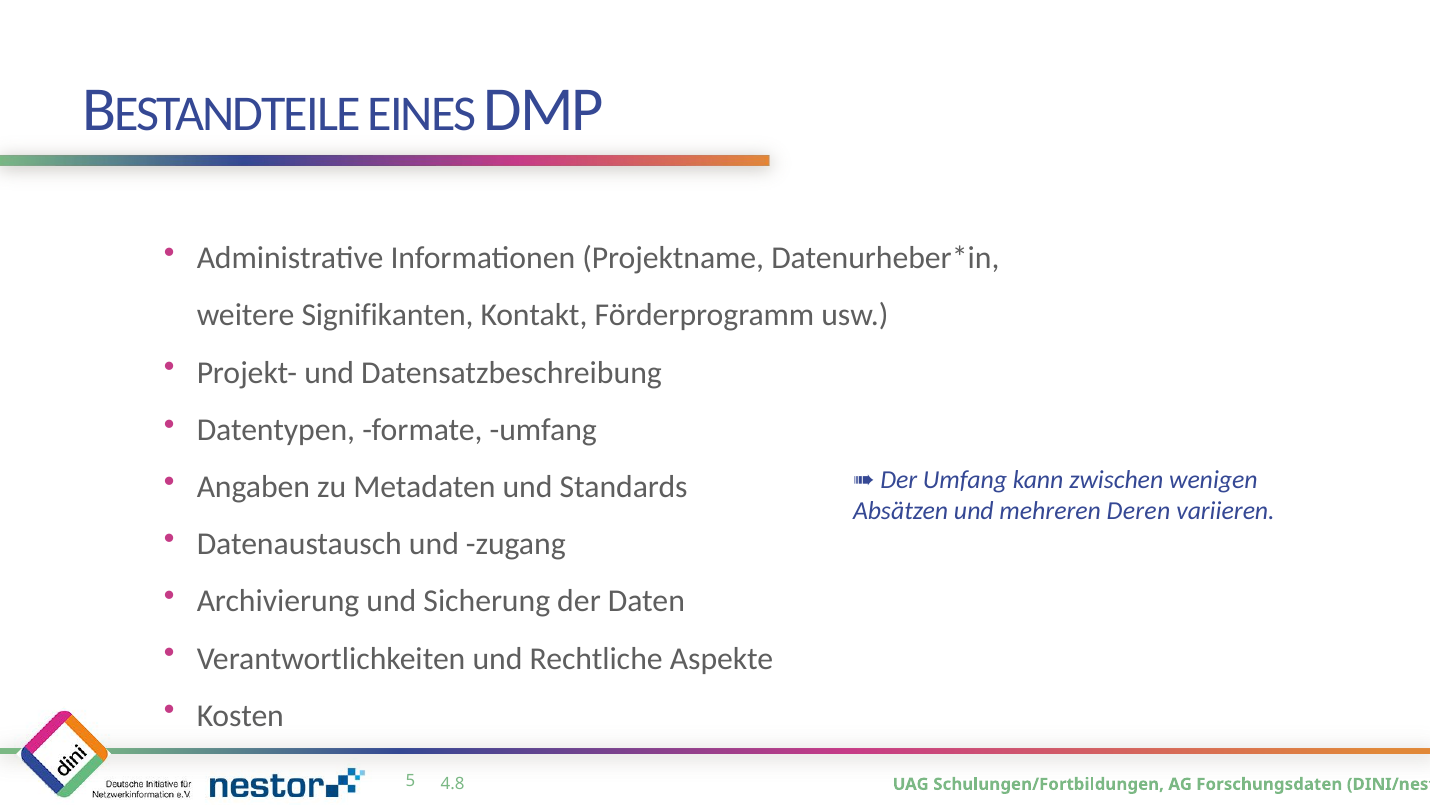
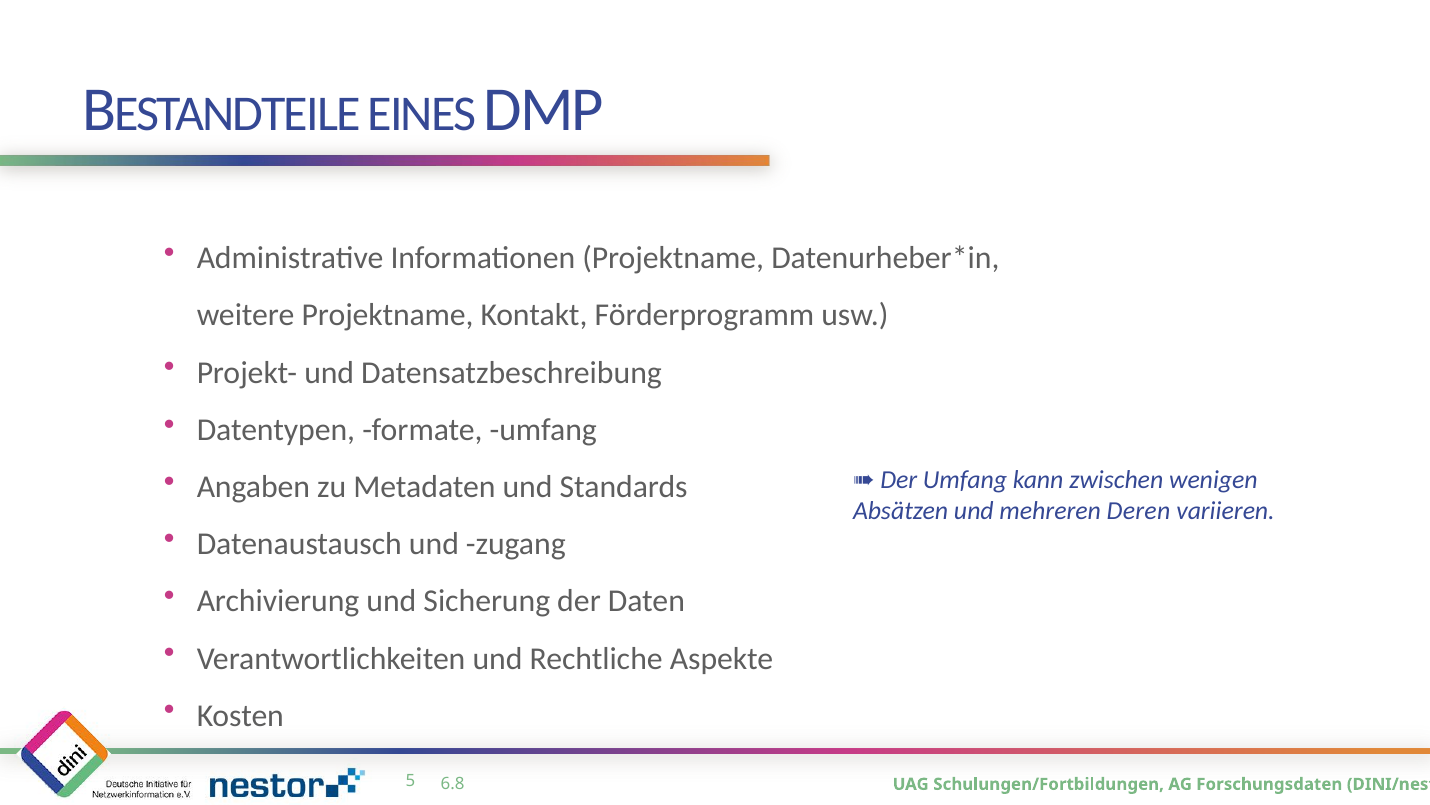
weitere Signifikanten: Signifikanten -> Projektname (387, 315)
4.8: 4.8 -> 6.8 (453, 783)
